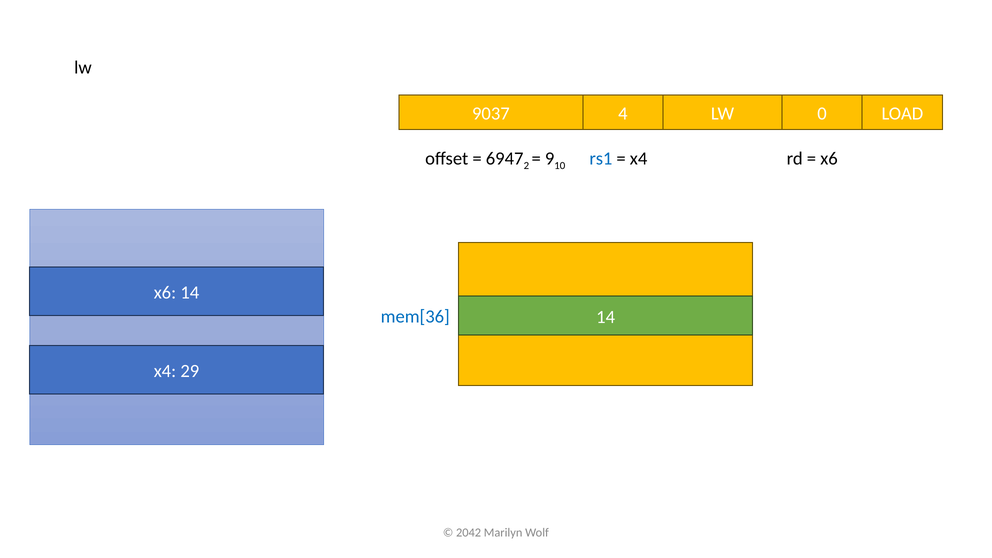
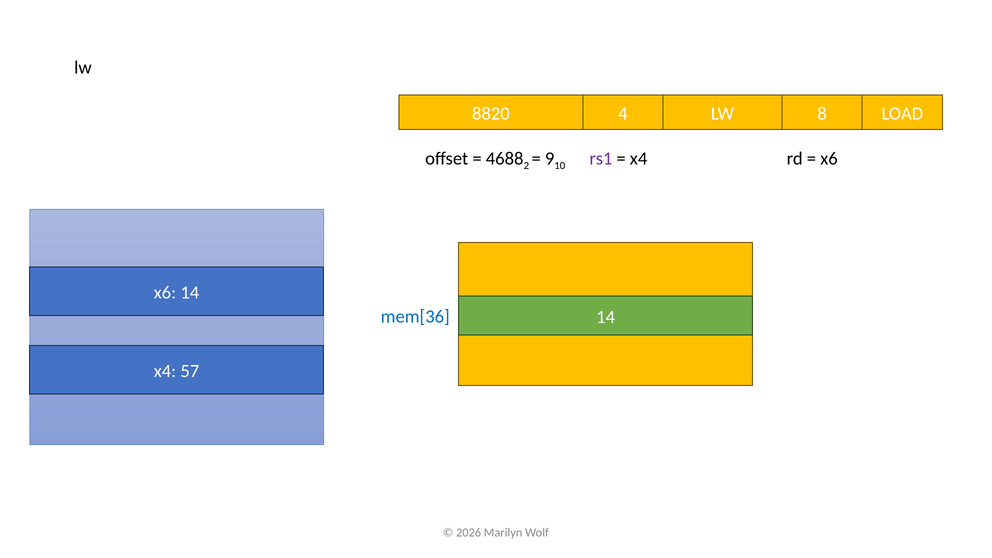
9037: 9037 -> 8820 (491, 114)
0: 0 -> 8 (822, 114)
6947: 6947 -> 4688 (505, 158)
rs1 colour: blue -> purple (601, 158)
29: 29 -> 57 (190, 371)
2042: 2042 -> 2026 (469, 533)
